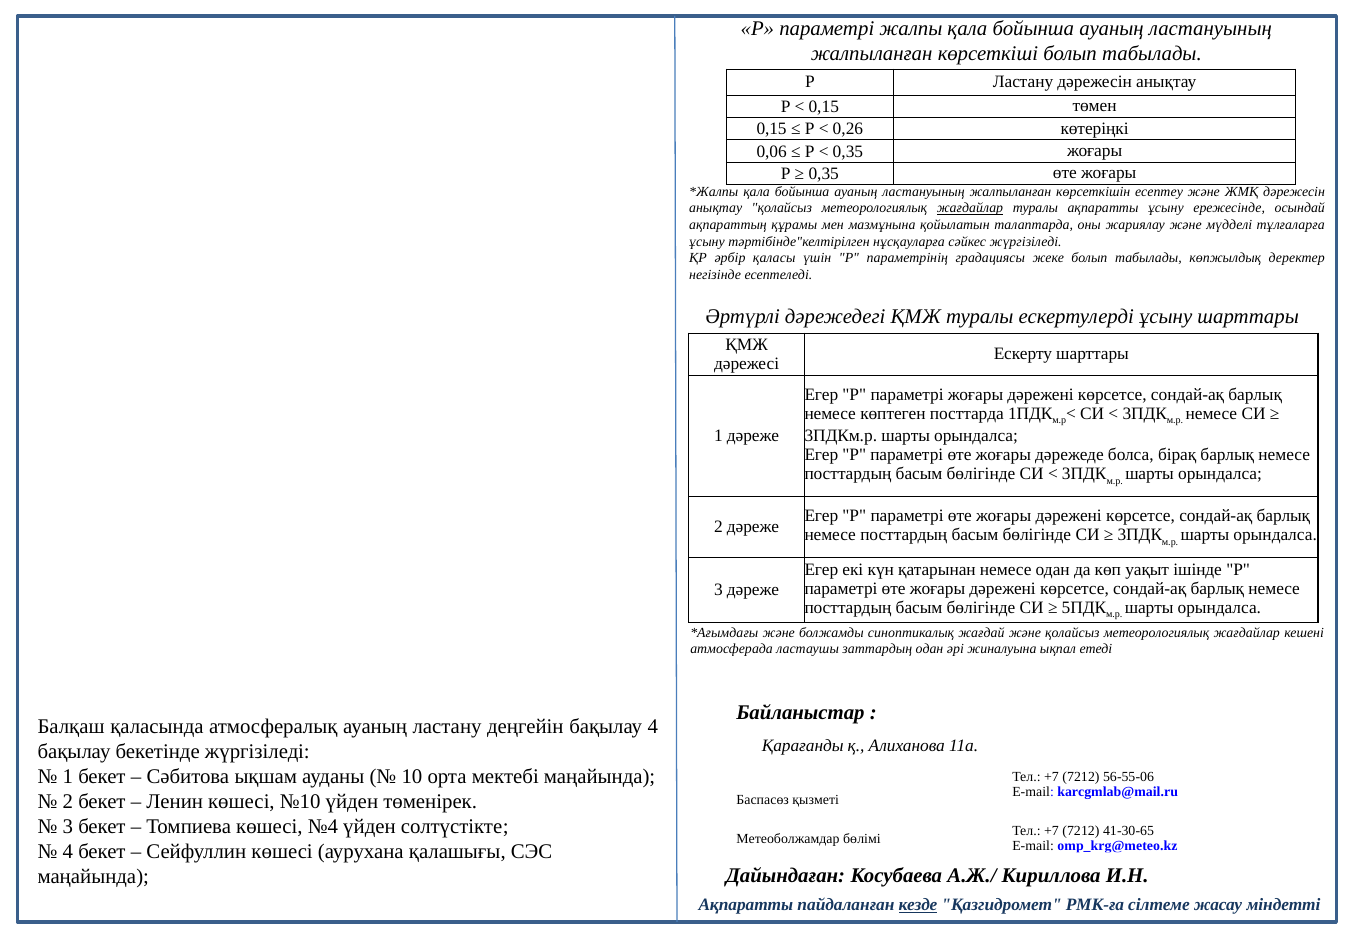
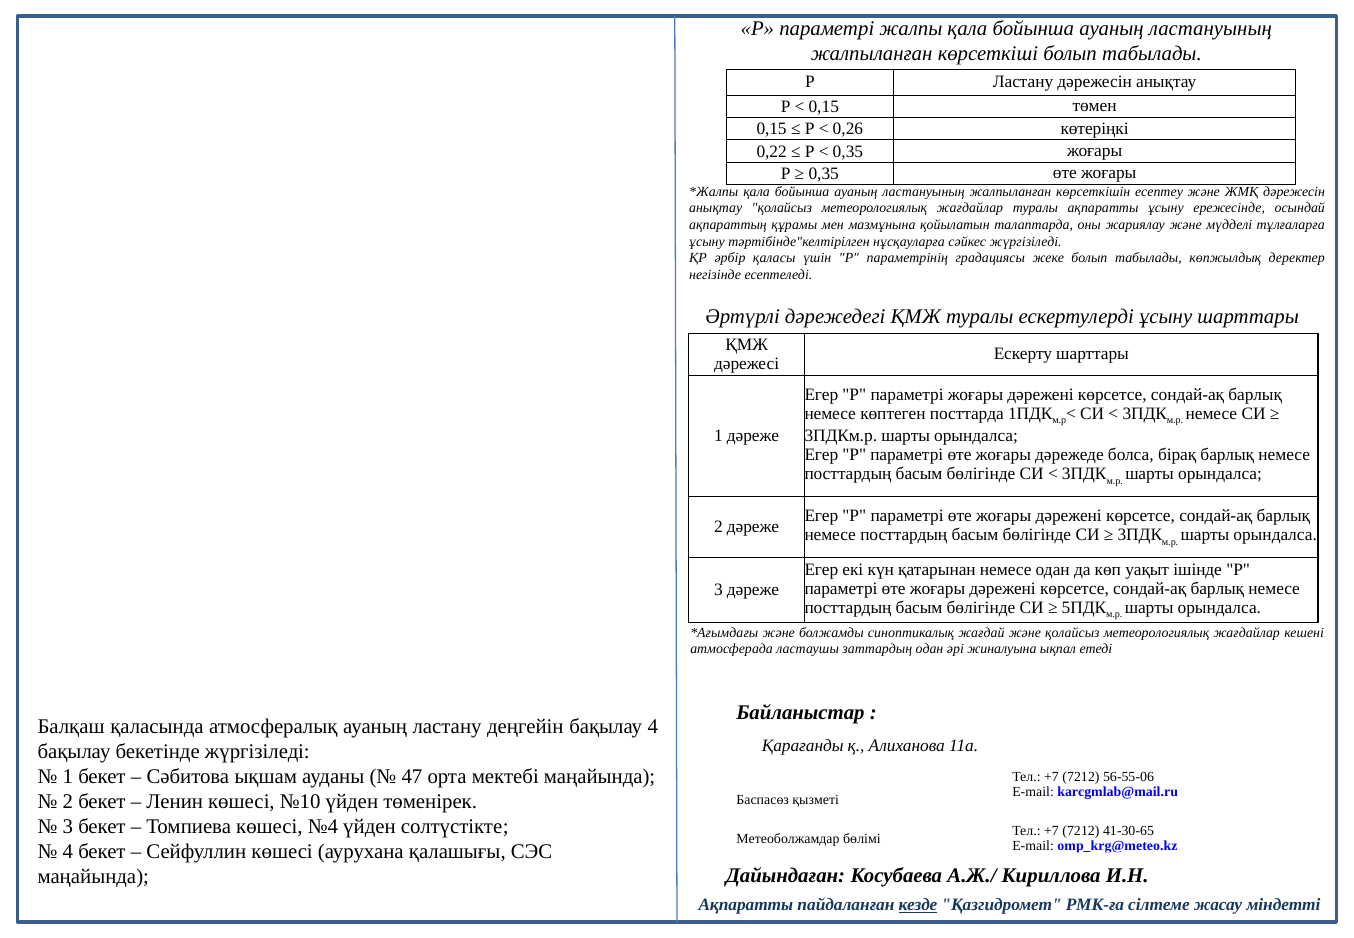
0,06: 0,06 -> 0,22 (772, 151)
жағдайлар underline: present -> none (970, 208)
10: 10 -> 47 (412, 776)
